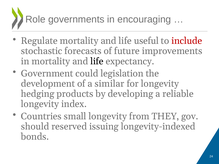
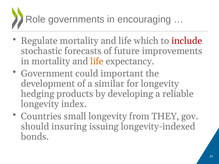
useful: useful -> which (146, 41)
life colour: black -> orange (97, 61)
legislation: legislation -> important (122, 74)
reserved: reserved -> insuring (69, 127)
